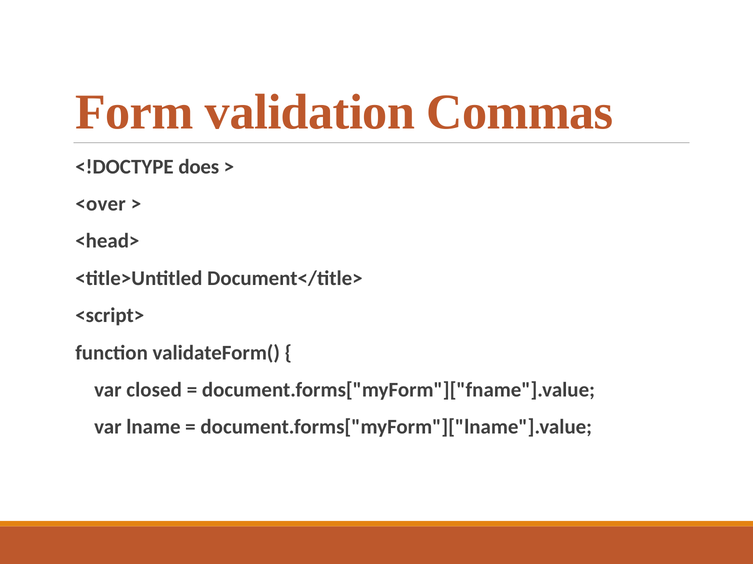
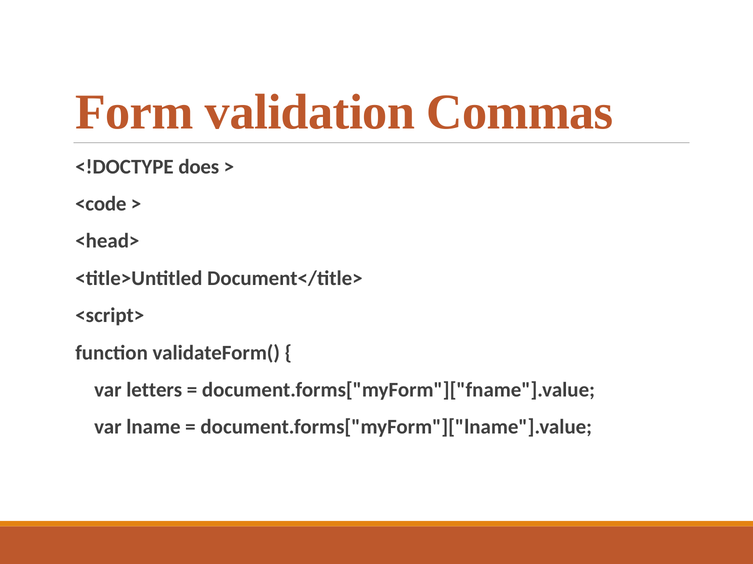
<over: <over -> <code (101, 204)
closed: closed -> letters (154, 390)
